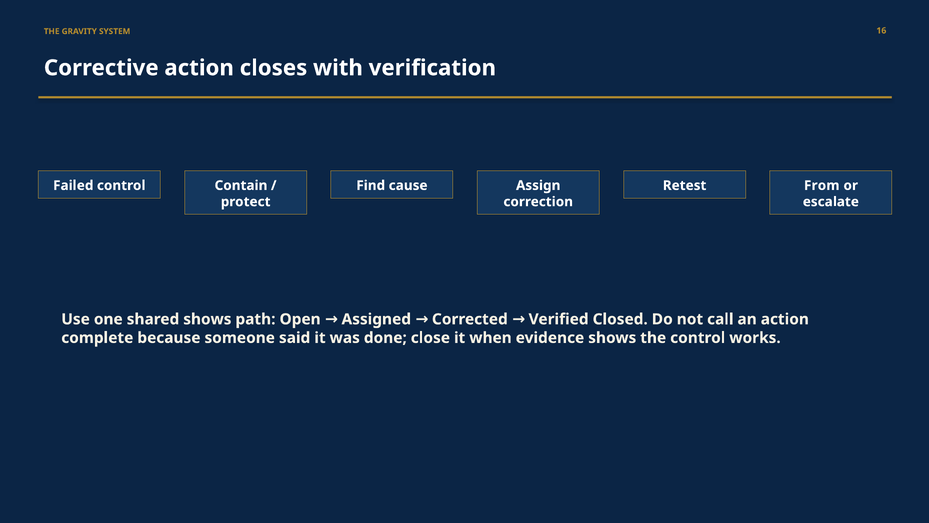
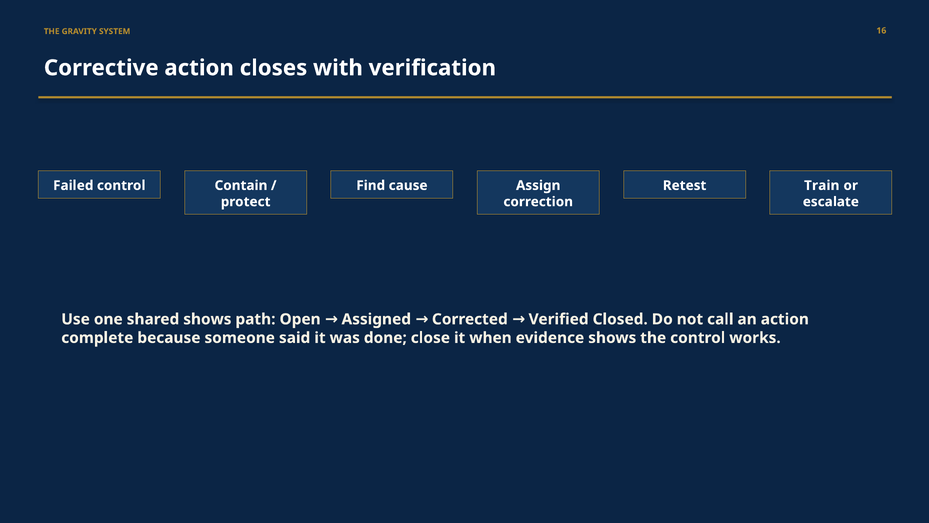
From: From -> Train (822, 185)
